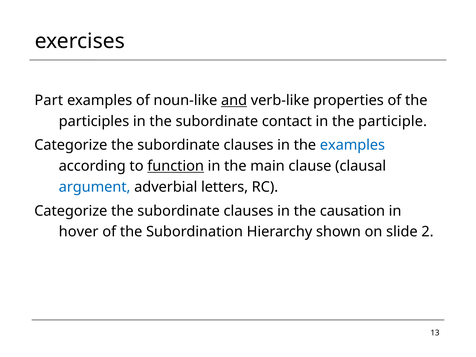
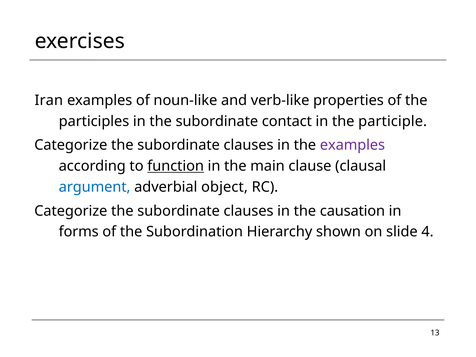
Part: Part -> Iran (49, 100)
and underline: present -> none (234, 100)
examples colour: blue -> purple (352, 145)
letters: letters -> object (224, 187)
hover: hover -> forms (79, 232)
2: 2 -> 4 (427, 232)
